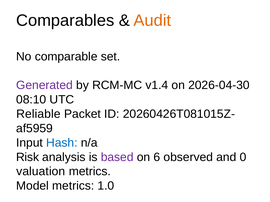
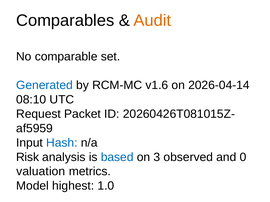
Generated colour: purple -> blue (45, 85)
v1.4: v1.4 -> v1.6 (157, 85)
2026-04-30: 2026-04-30 -> 2026-04-14 (219, 85)
Reliable: Reliable -> Request (38, 114)
based colour: purple -> blue (117, 157)
6: 6 -> 3 (157, 157)
Model metrics: metrics -> highest (73, 186)
